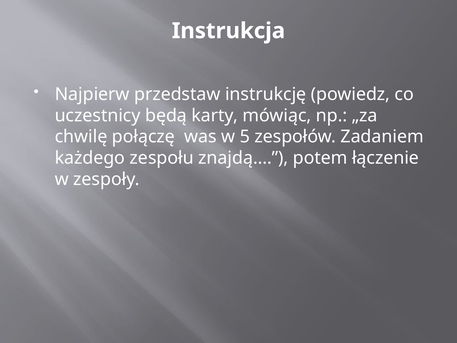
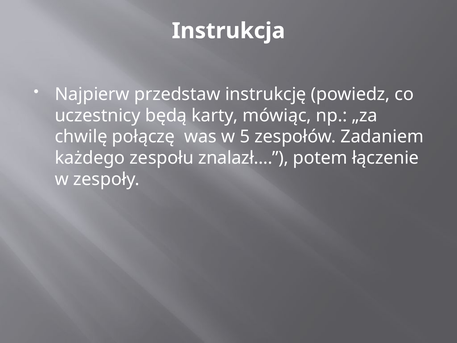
znajdą…: znajdą… -> znalazł… (243, 158)
